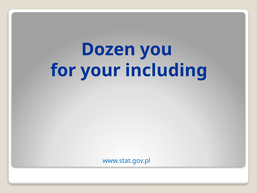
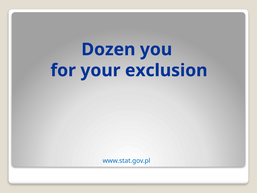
including: including -> exclusion (166, 70)
